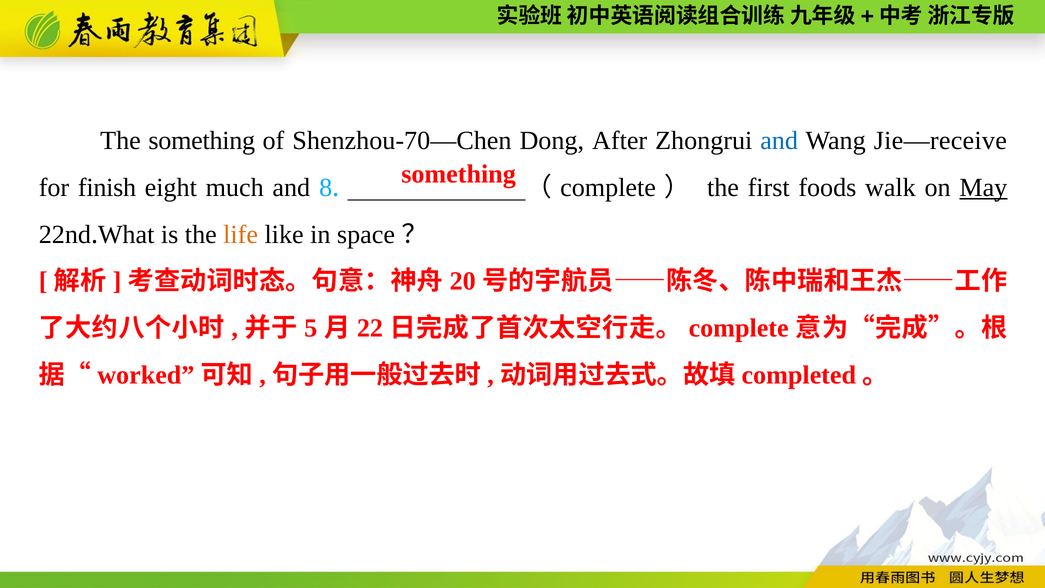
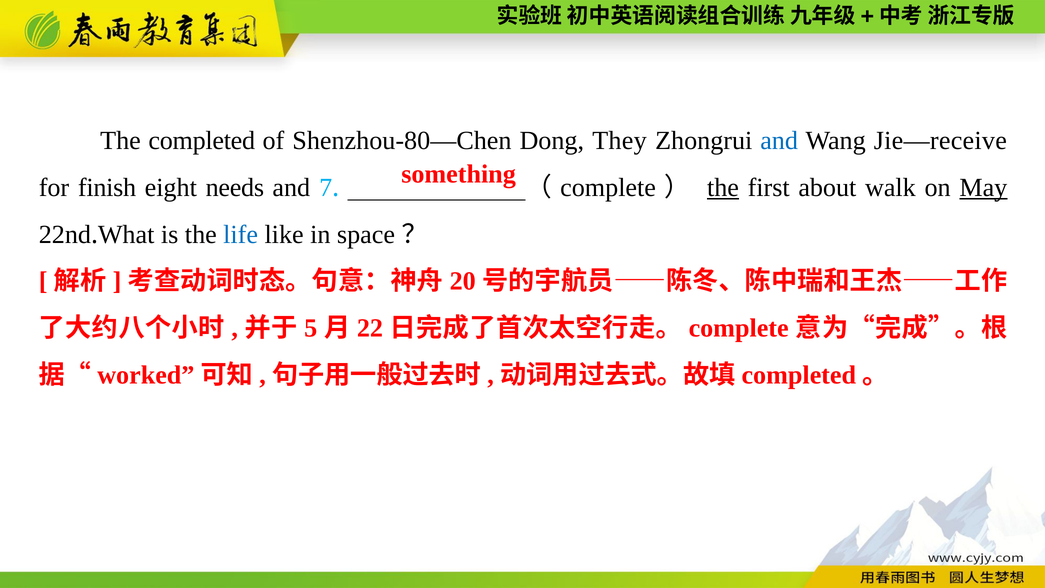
The something: something -> completed (202, 140)
Shenzhou-70—Chen: Shenzhou-70—Chen -> Shenzhou-80—Chen (402, 140)
After: After -> They (619, 140)
much: much -> needs (235, 187)
8: 8 -> 7 (326, 187)
the underline: none -> present (723, 187)
foods: foods -> about (827, 187)
life colour: orange -> blue (241, 234)
